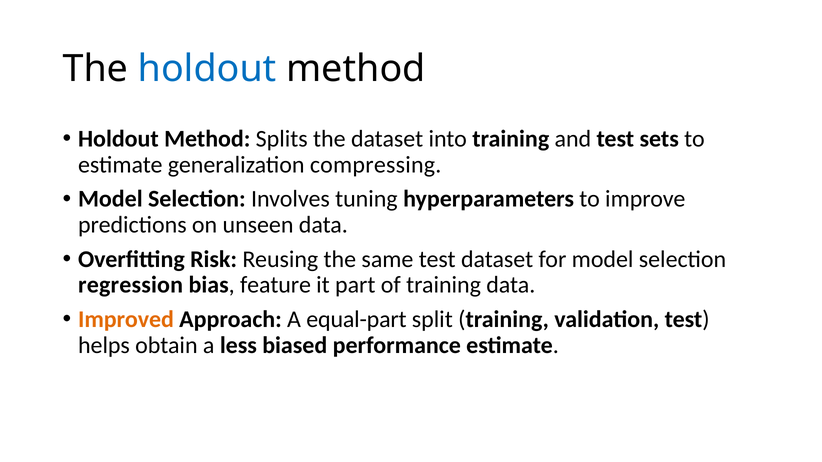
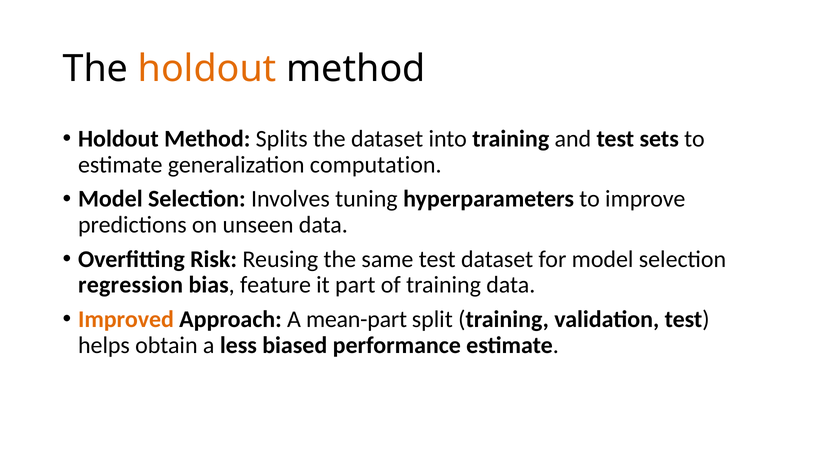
holdout colour: blue -> orange (207, 69)
compressing: compressing -> computation (376, 165)
equal-part: equal-part -> mean-part (357, 320)
